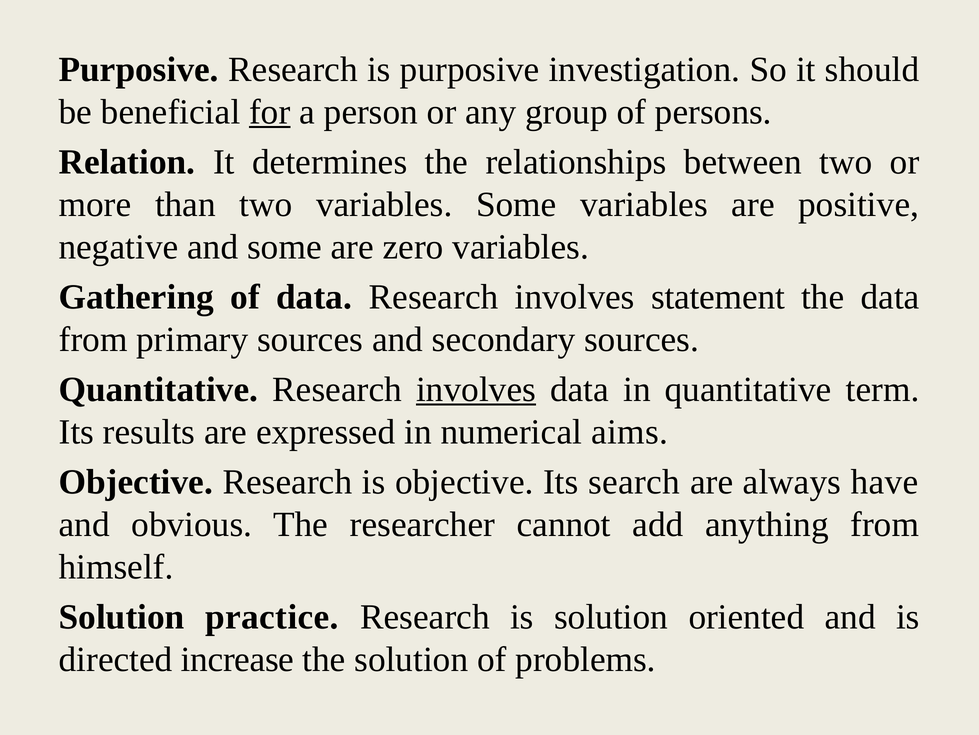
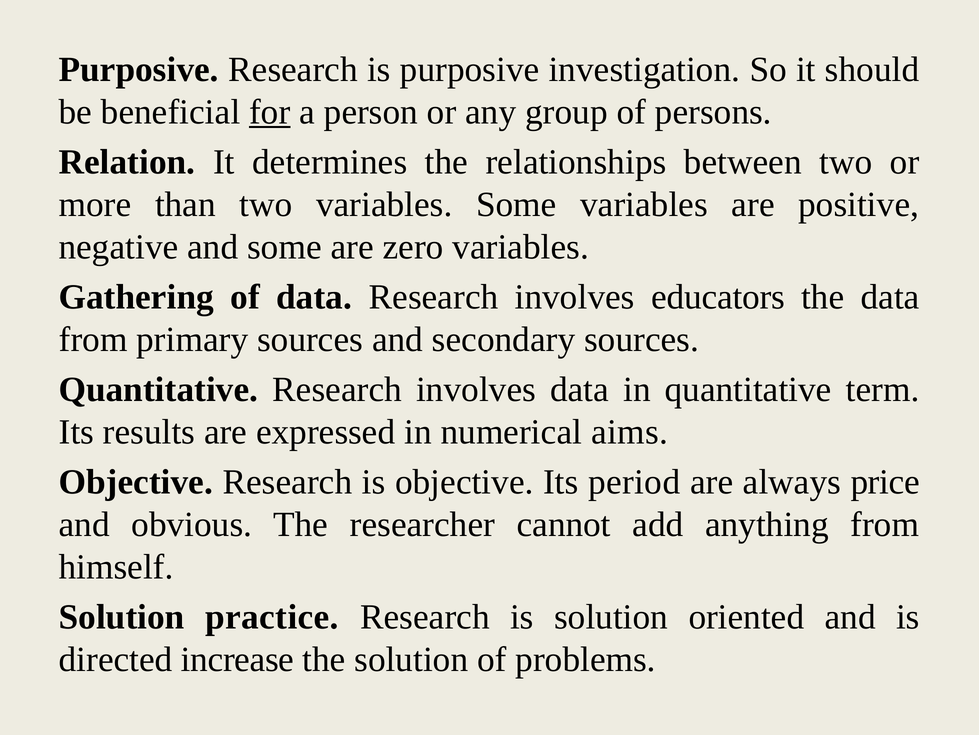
statement: statement -> educators (718, 297)
involves underline: present -> none (476, 389)
search: search -> period (634, 481)
have: have -> price (885, 481)
